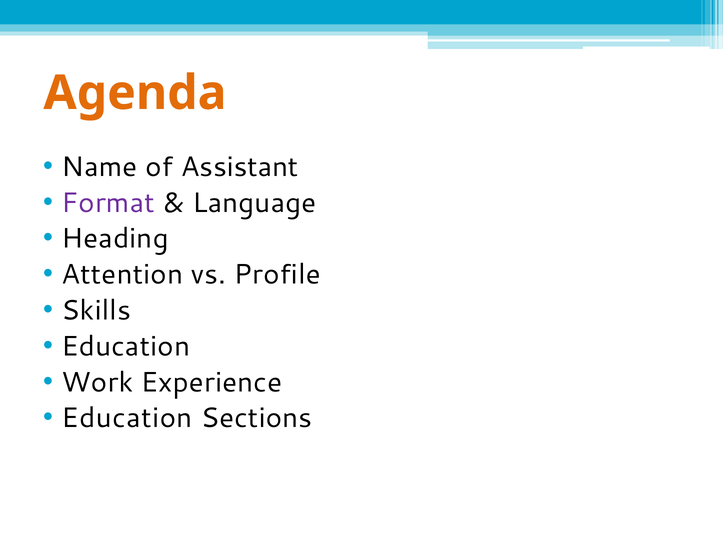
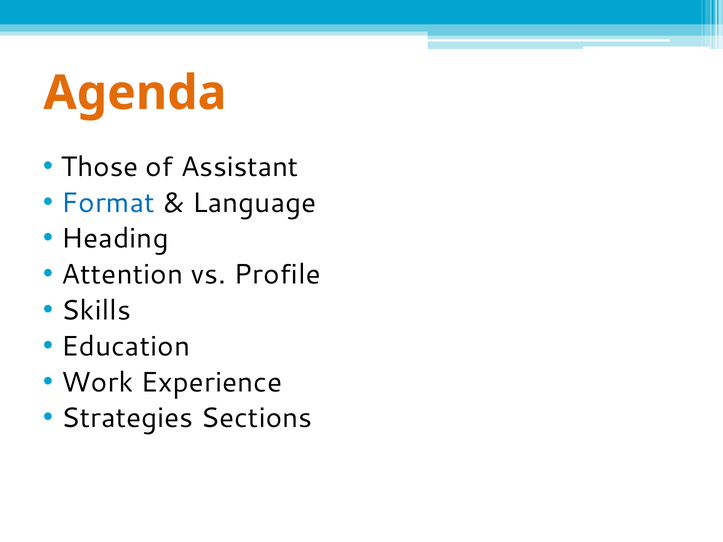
Name: Name -> Those (100, 167)
Format colour: purple -> blue (108, 203)
Education: Education -> Strategies (127, 418)
